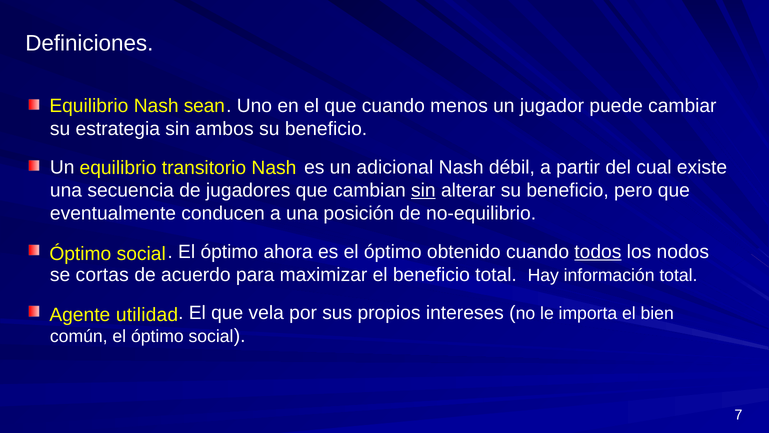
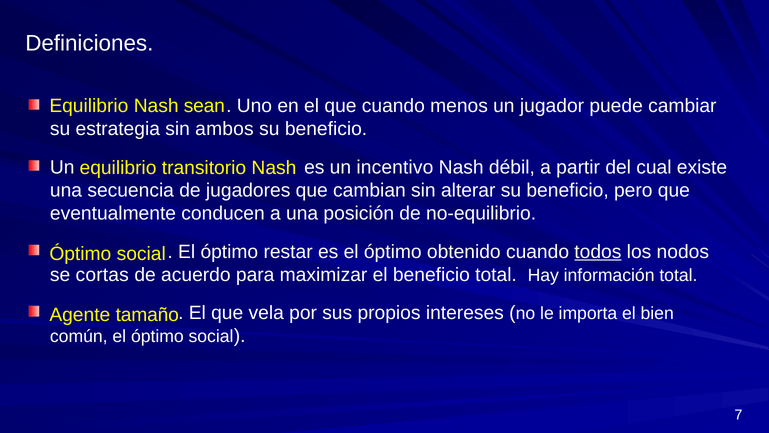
adicional: adicional -> incentivo (395, 167)
sin underline: present -> none (423, 190)
ahora: ahora -> restar (288, 251)
utilidad: utilidad -> tamaño (147, 314)
